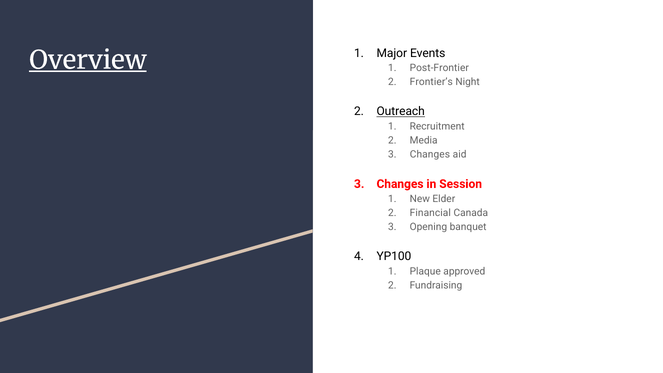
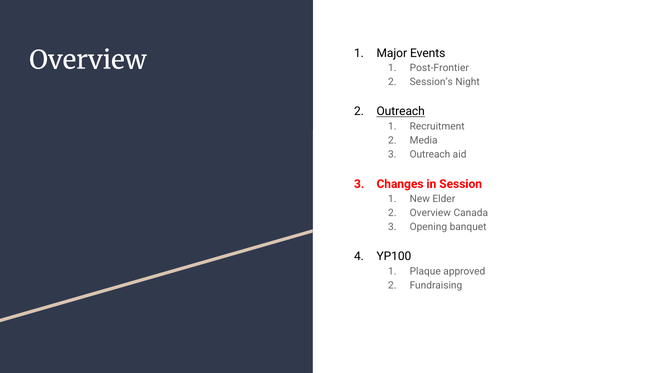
Overview underline: present -> none (88, 60)
Frontier’s: Frontier’s -> Session’s (431, 82)
Changes: Changes -> Outreach (430, 154)
Financial: Financial -> Overview (430, 213)
